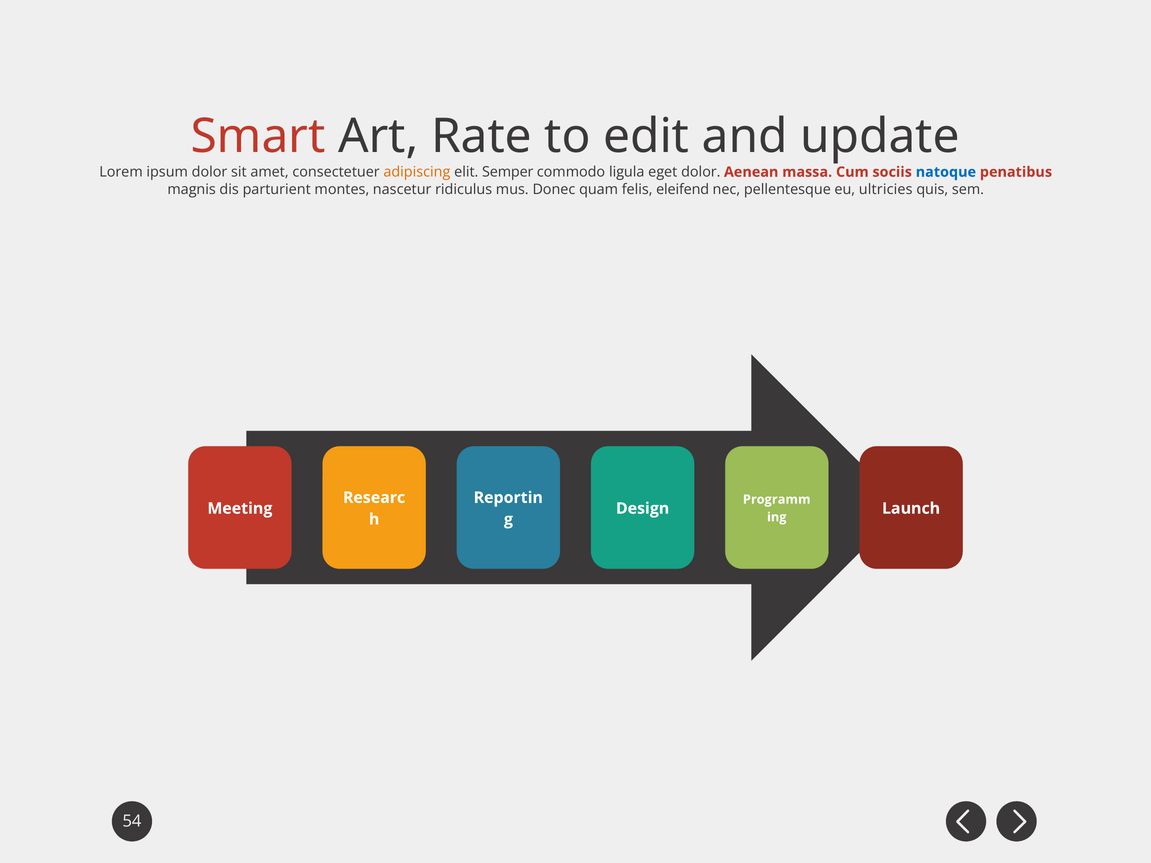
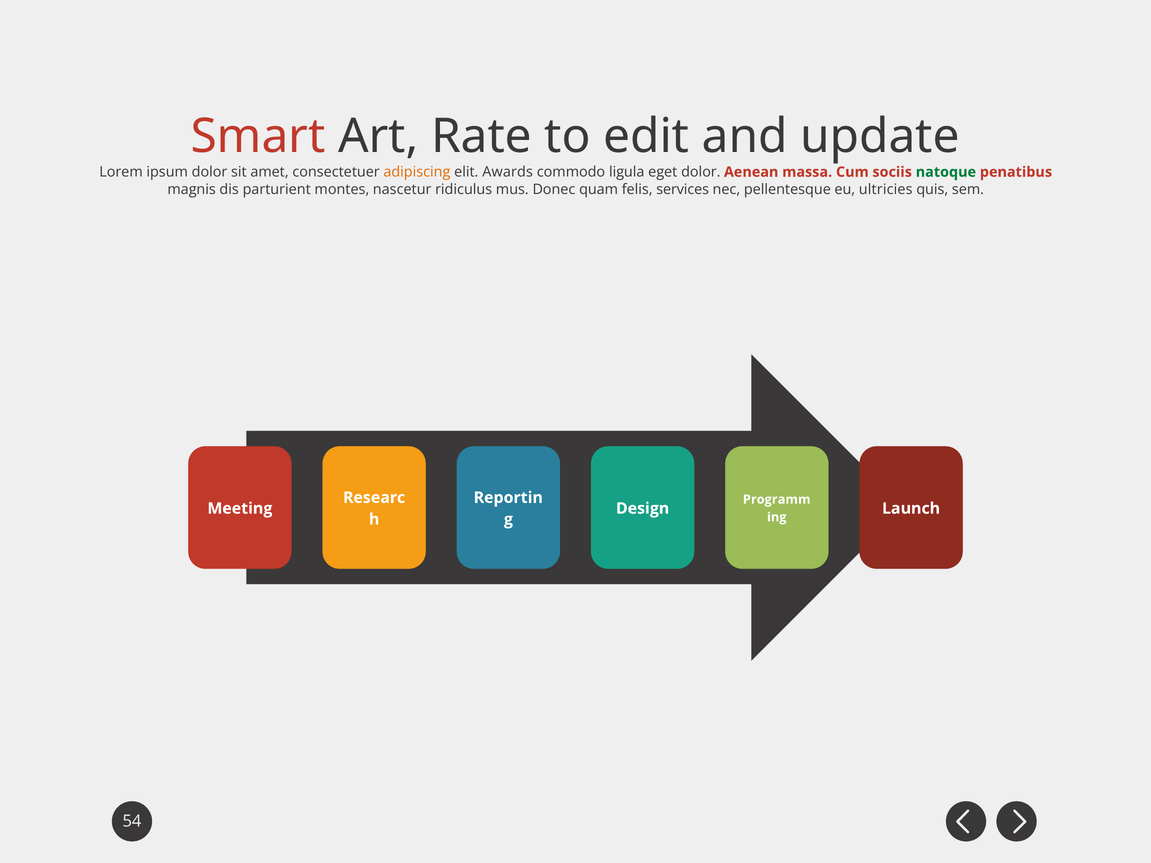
Semper: Semper -> Awards (508, 172)
natoque colour: blue -> green (946, 172)
eleifend: eleifend -> services (683, 189)
